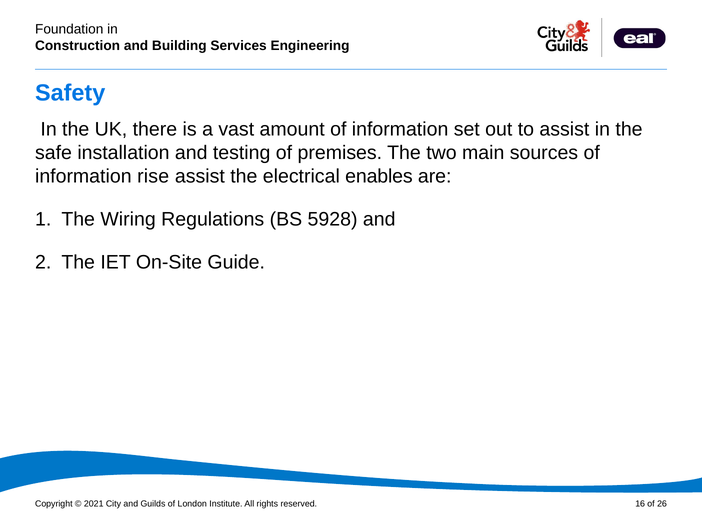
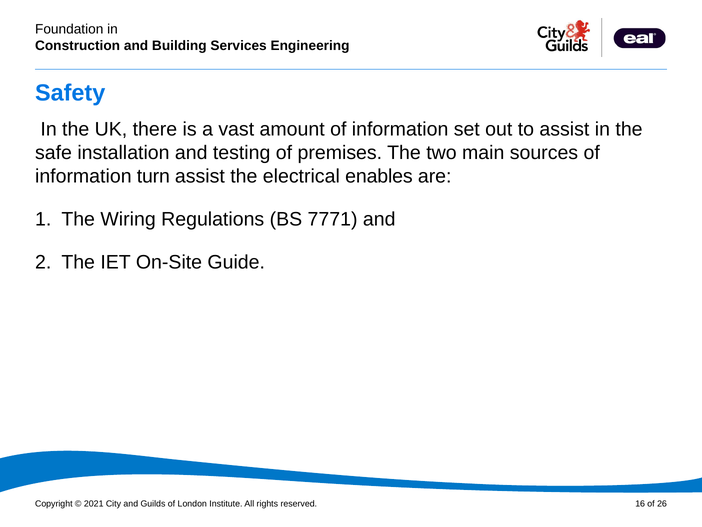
rise: rise -> turn (153, 176)
5928: 5928 -> 7771 (333, 219)
